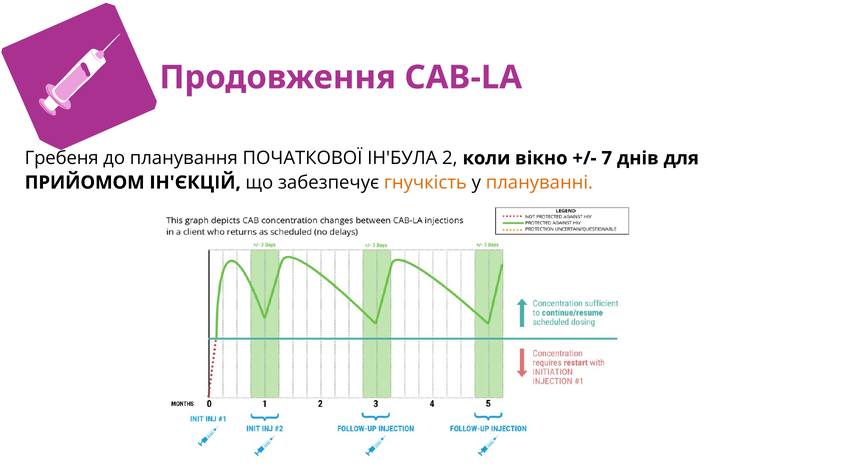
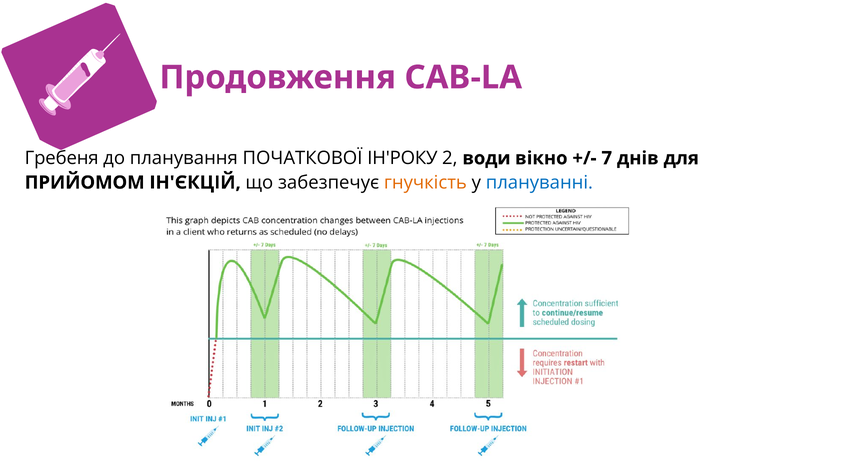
ІН'БУЛА: ІН'БУЛА -> ІН'РОКУ (402, 158)
коли: коли -> води (486, 158)
плануванні colour: orange -> blue (539, 183)
